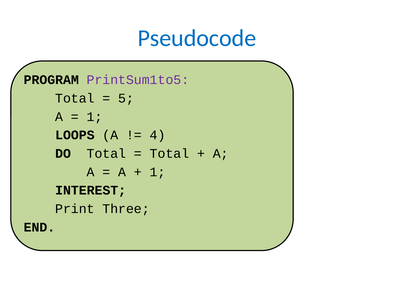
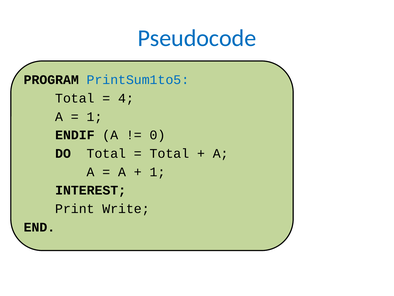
PrintSum1to5 colour: purple -> blue (138, 80)
5: 5 -> 4 (126, 98)
LOOPS: LOOPS -> ENDIF (75, 135)
4: 4 -> 0 (158, 135)
Three: Three -> Write (126, 208)
